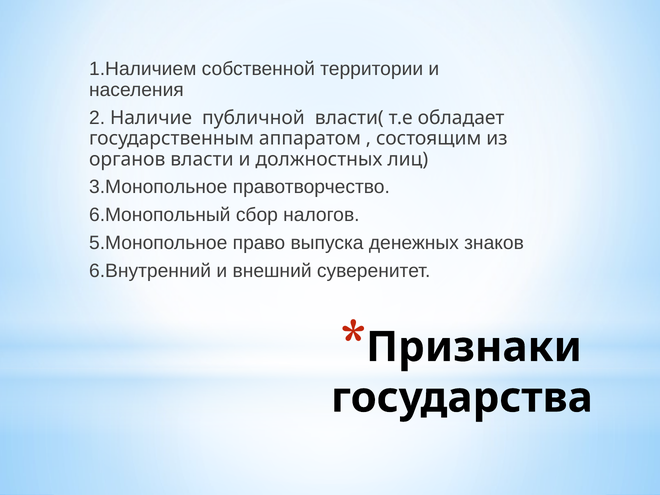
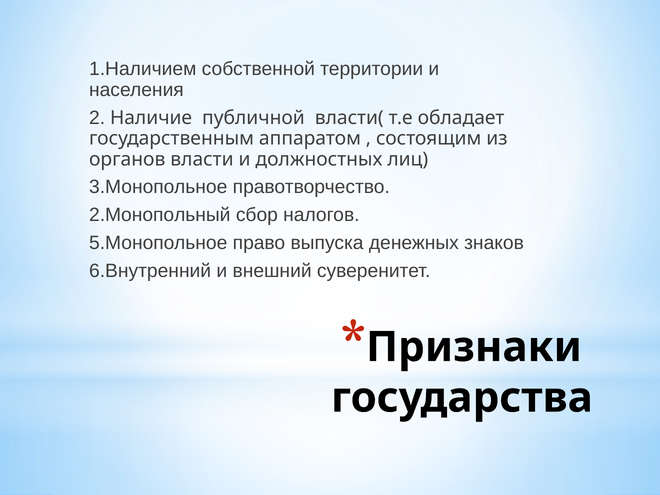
6.Монопольный: 6.Монопольный -> 2.Монопольный (160, 215)
